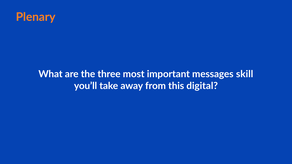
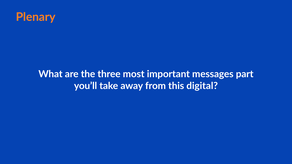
skill: skill -> part (245, 74)
